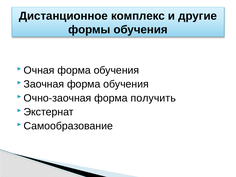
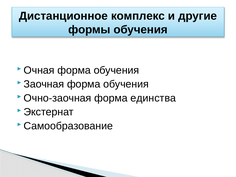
получить: получить -> единства (153, 98)
